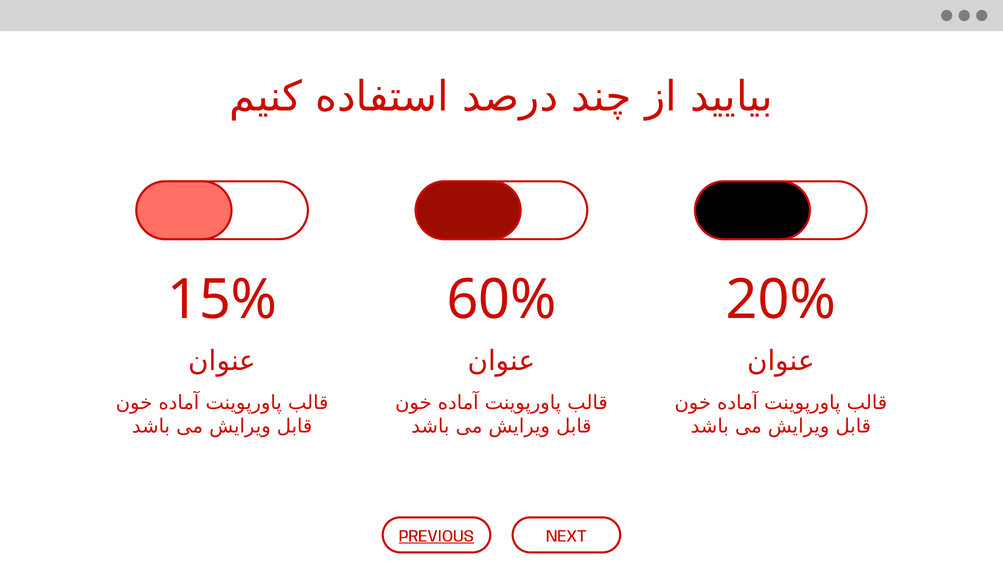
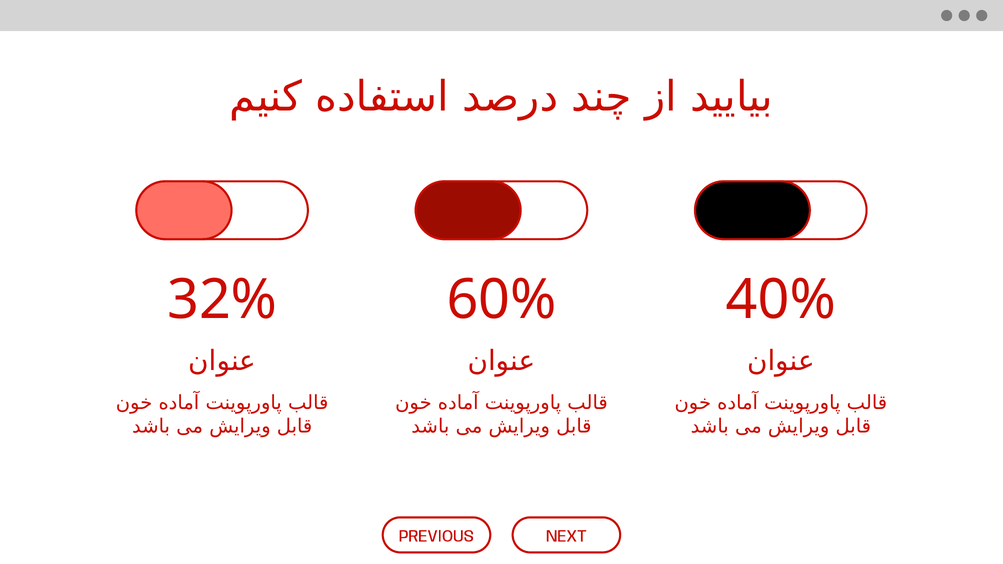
15%: 15% -> 32% (222, 300)
20%: 20% -> 40% (781, 300)
PREVIOUS underline: present -> none (436, 536)
